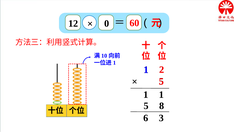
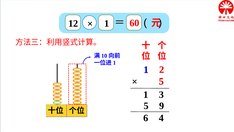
0: 0 -> 1 (107, 23)
1 1: 1 -> 3 (161, 94)
8: 8 -> 9 (162, 105)
3: 3 -> 4 (161, 118)
